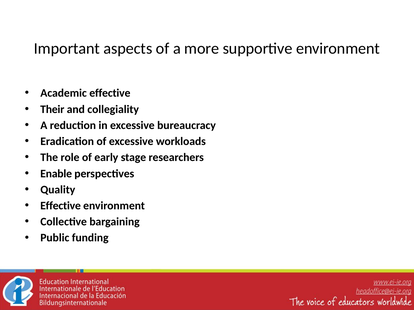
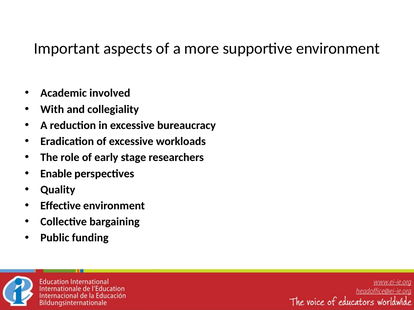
Academic effective: effective -> involved (110, 93)
Their: Their -> With (52, 109)
